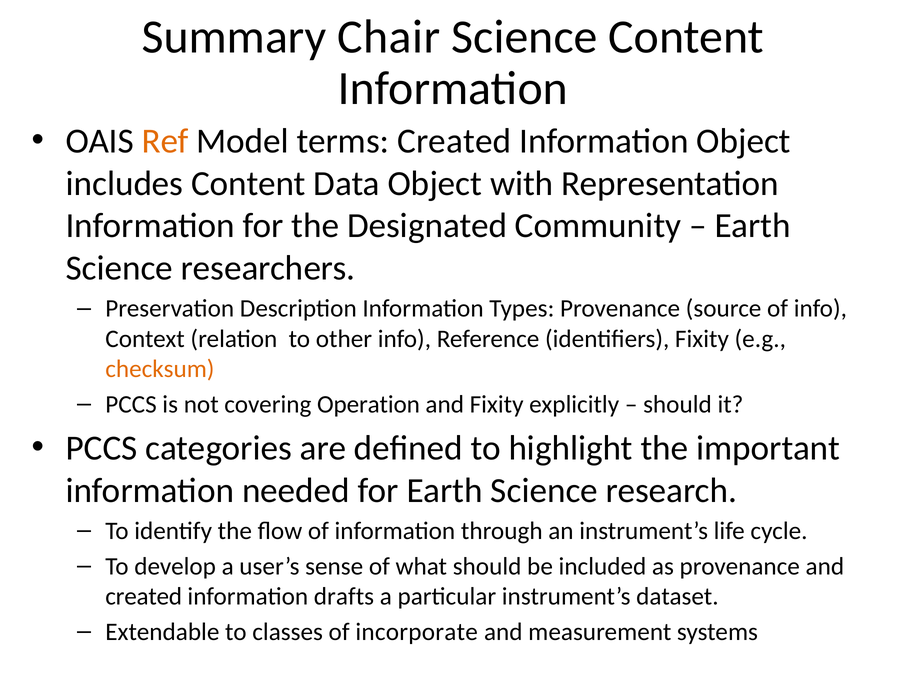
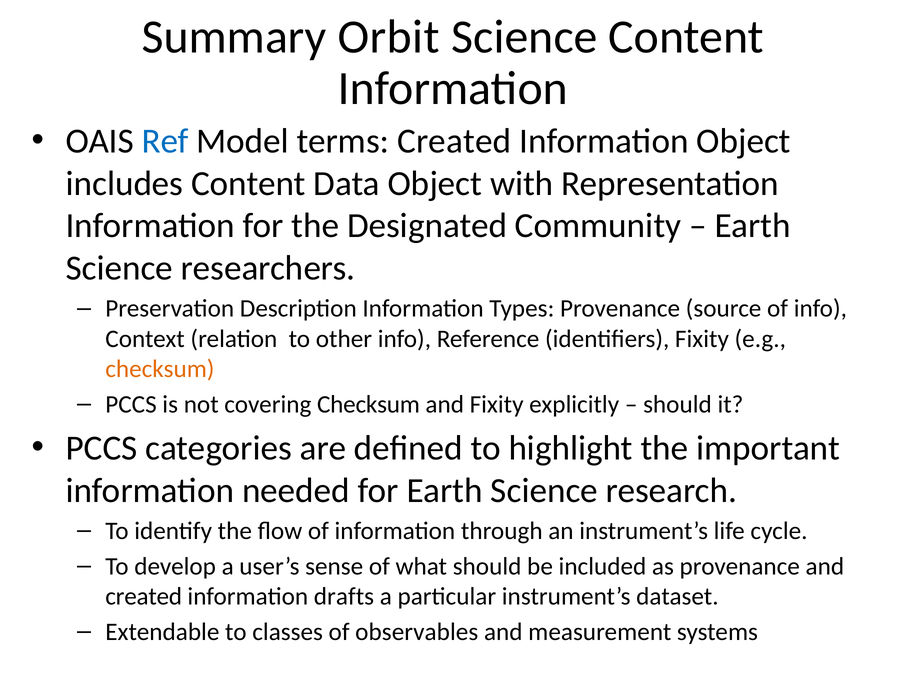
Chair: Chair -> Orbit (389, 37)
Ref colour: orange -> blue (165, 141)
covering Operation: Operation -> Checksum (368, 405)
incorporate: incorporate -> observables (417, 632)
